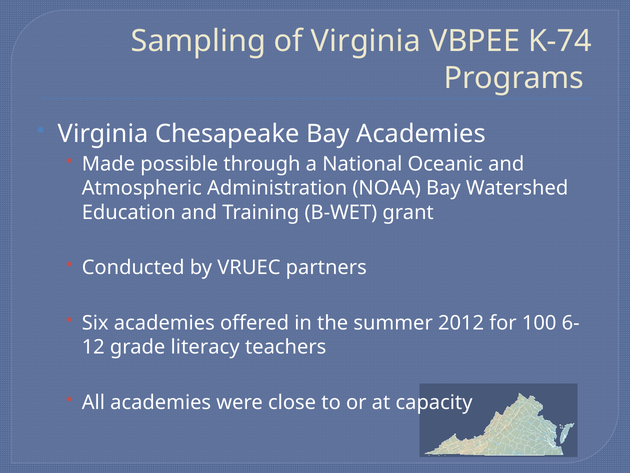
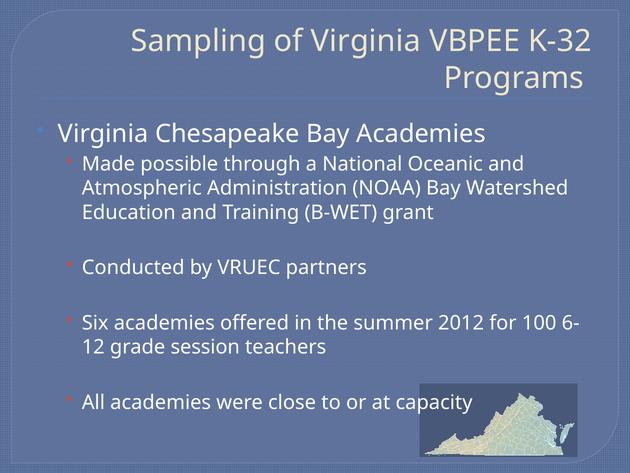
K-74: K-74 -> K-32 (560, 41)
literacy: literacy -> session (205, 347)
